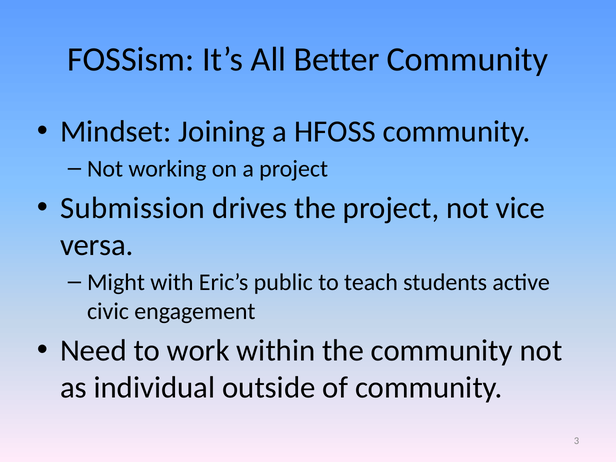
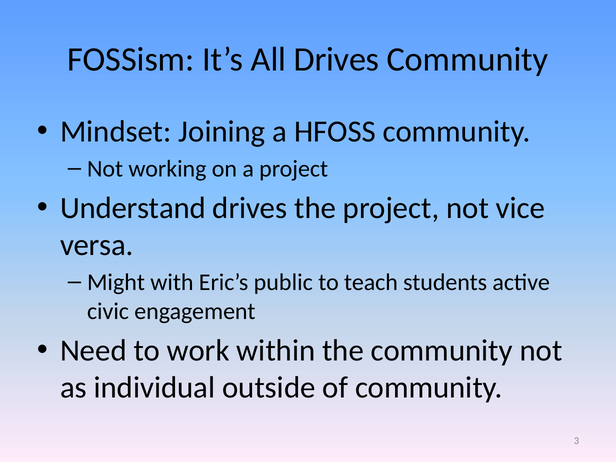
All Better: Better -> Drives (337, 59)
Submission: Submission -> Understand (133, 208)
